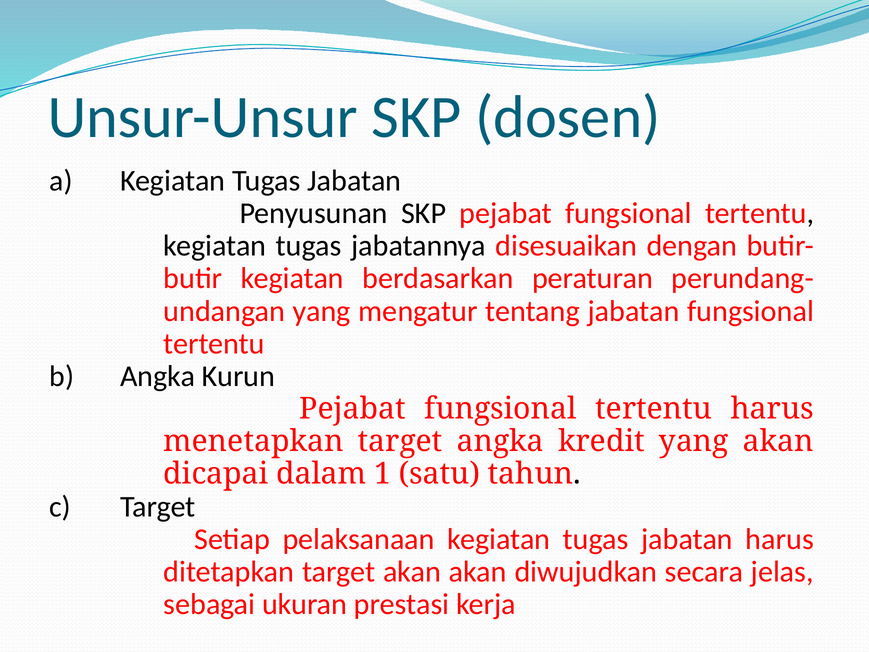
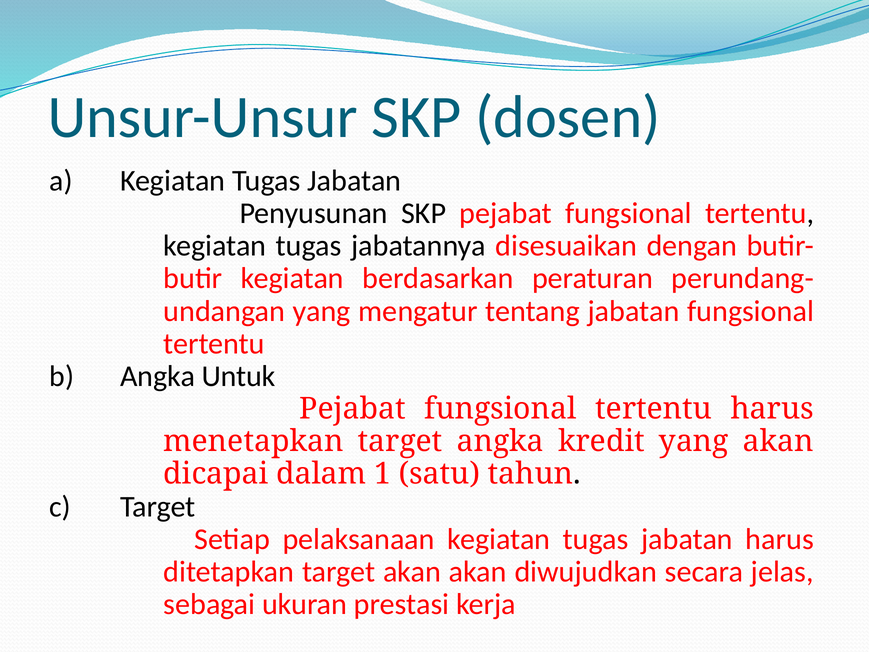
Kurun: Kurun -> Untuk (239, 376)
